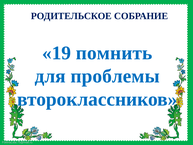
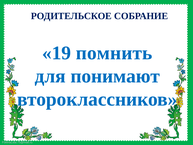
проблемы: проблемы -> понимают (115, 76)
